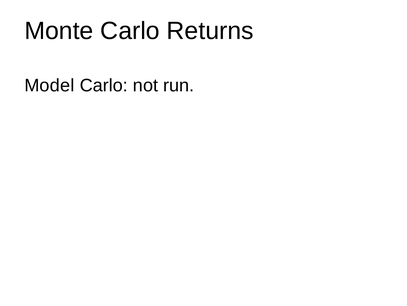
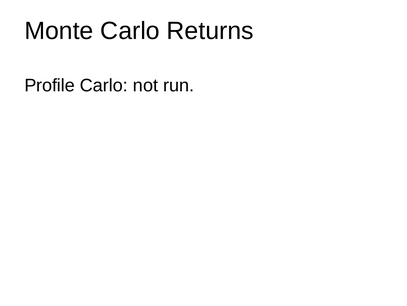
Model: Model -> Profile (50, 85)
